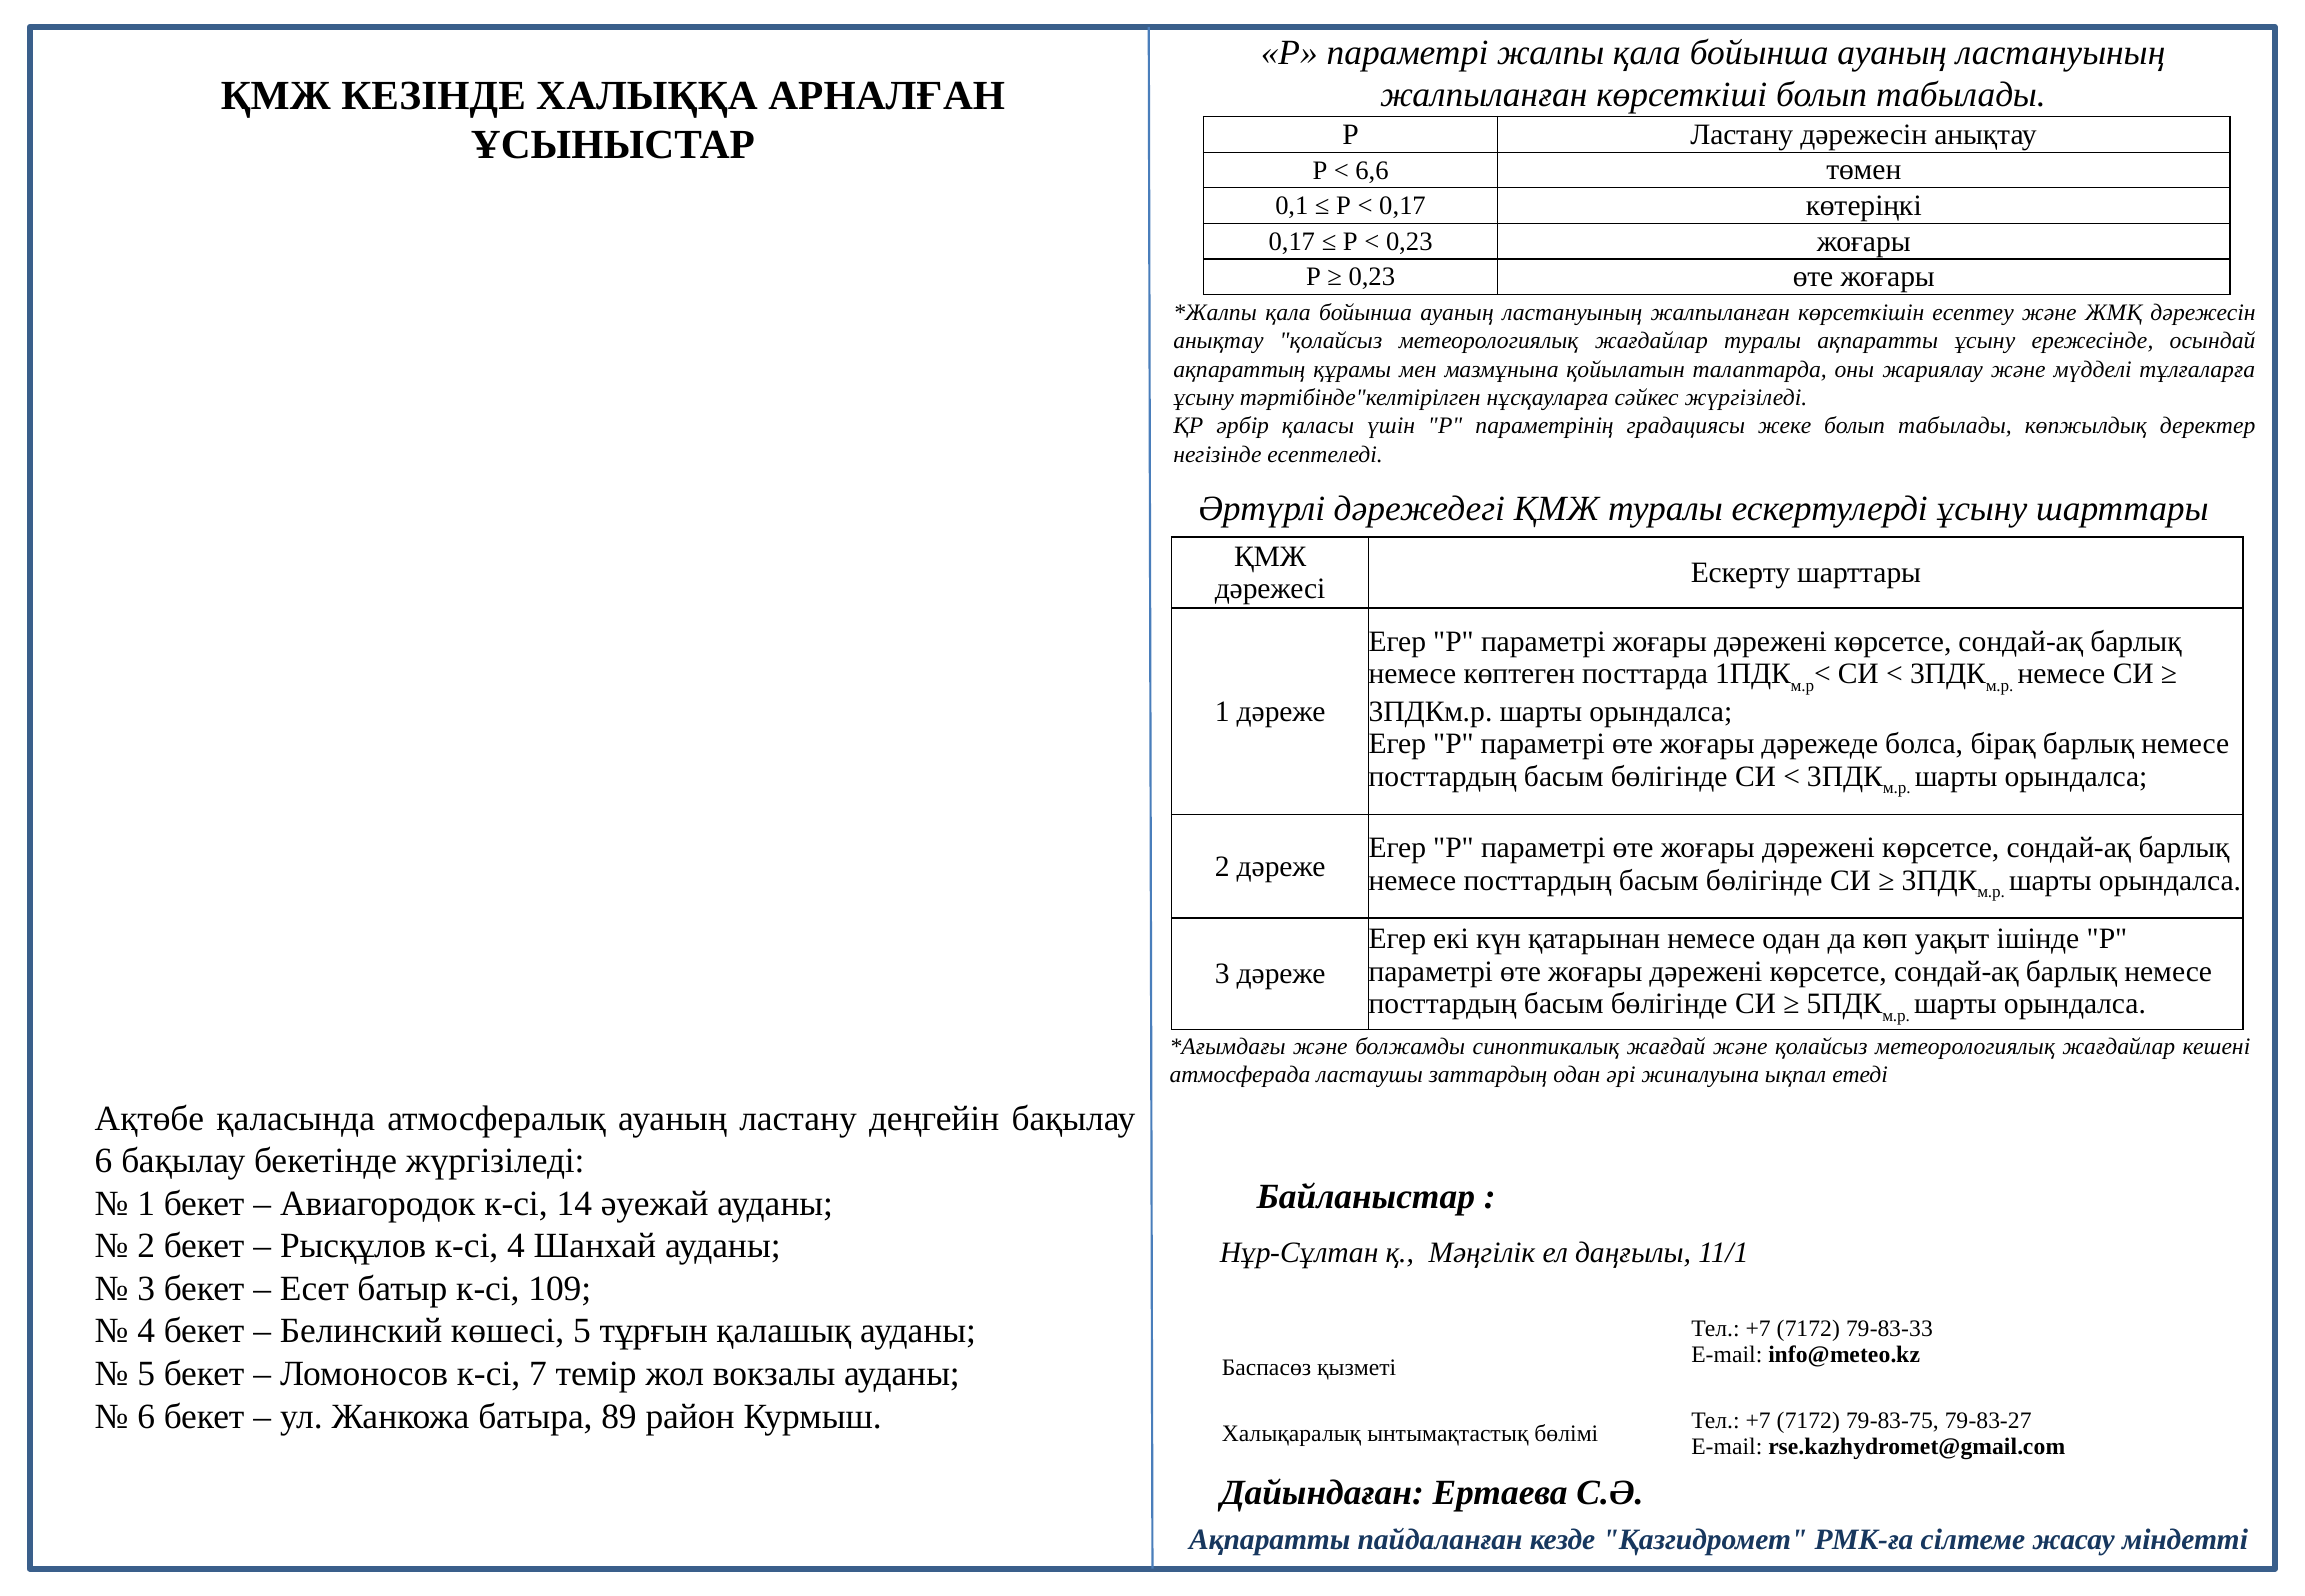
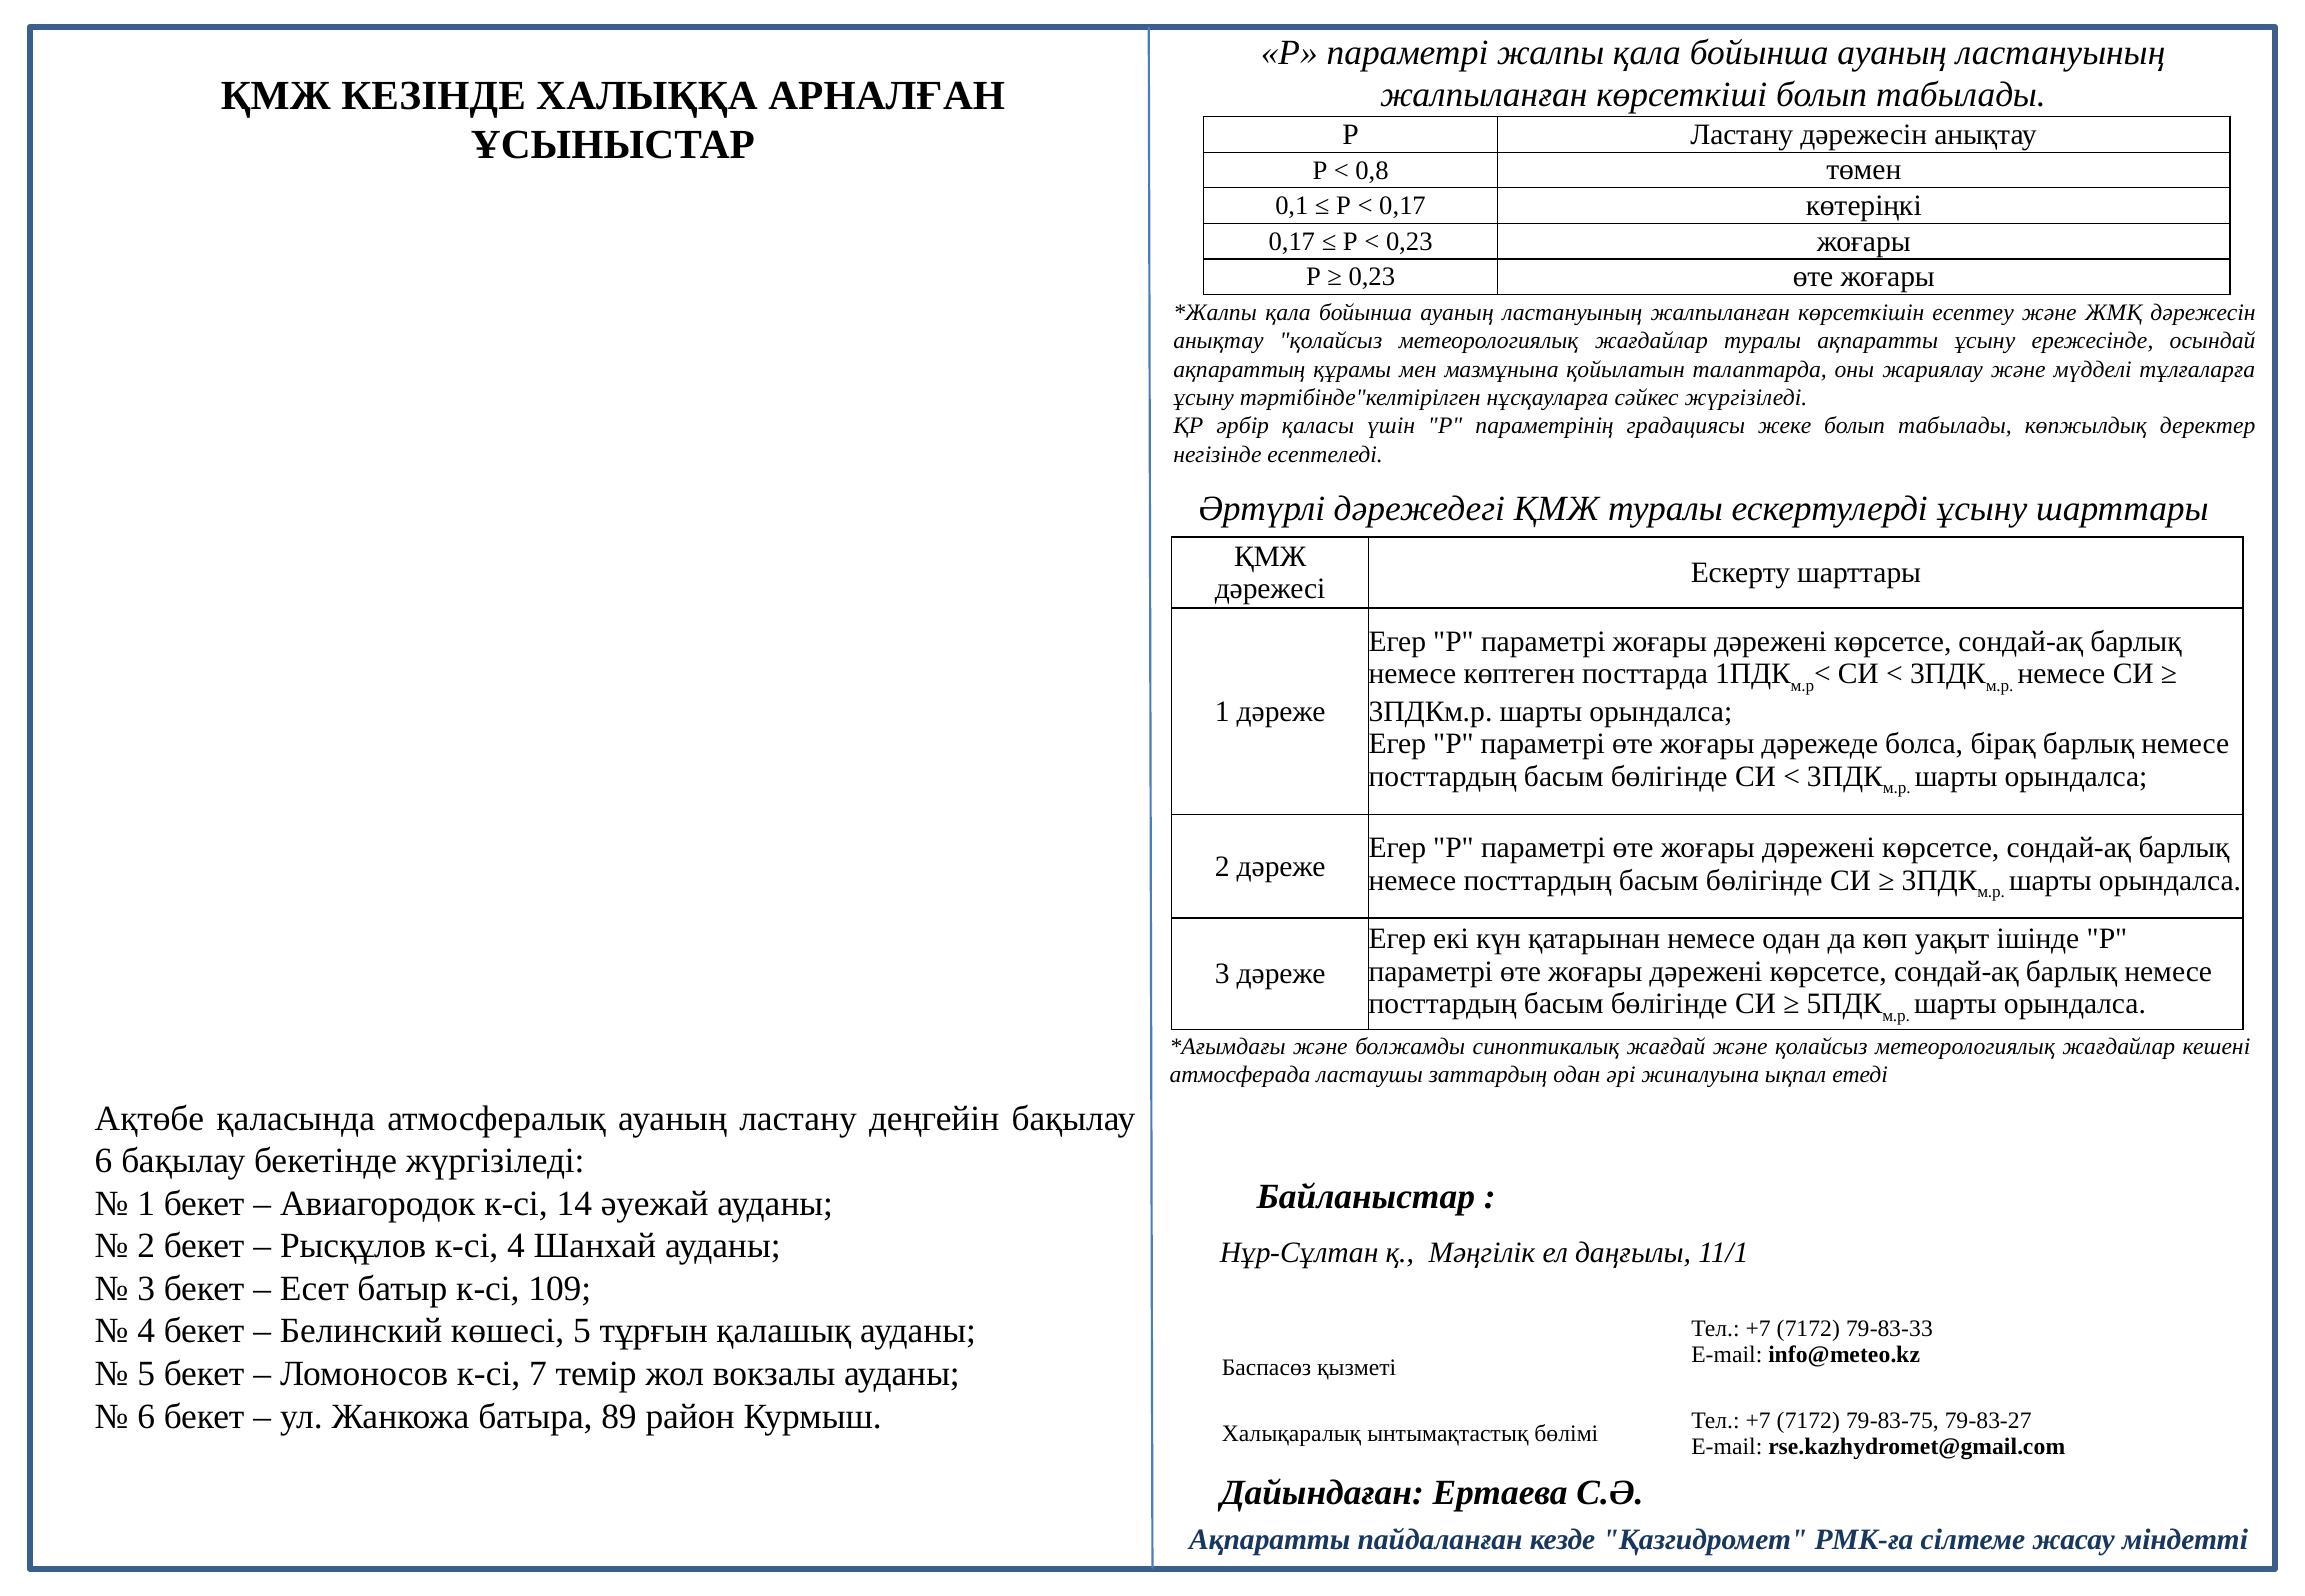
6,6: 6,6 -> 0,8 (1372, 170)
